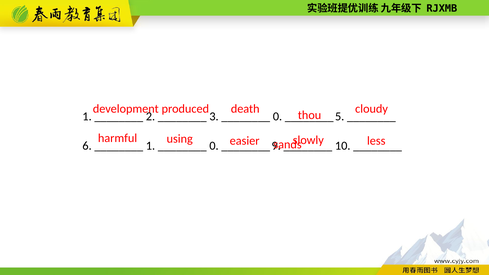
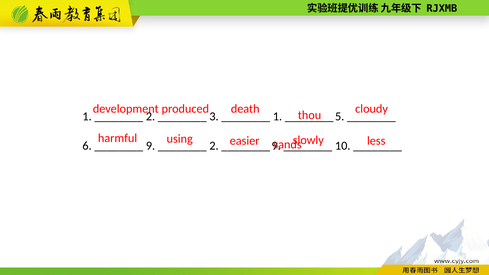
0: 0 -> 1 (277, 116)
1: 1 -> 9 (151, 146)
0: 0 -> 2 (214, 146)
